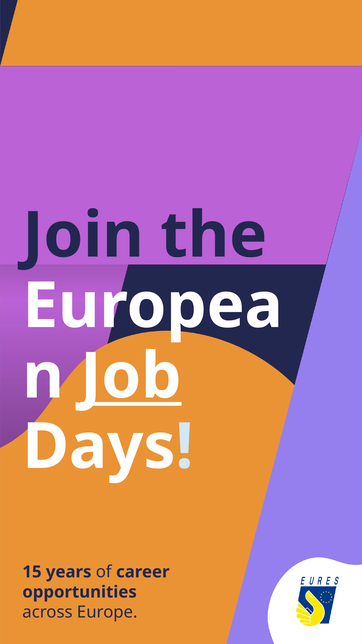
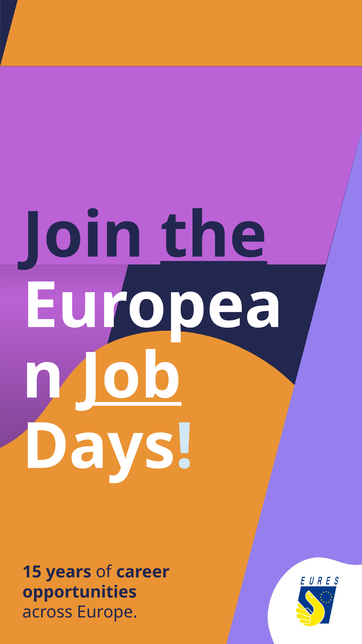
the underline: none -> present (214, 235)
